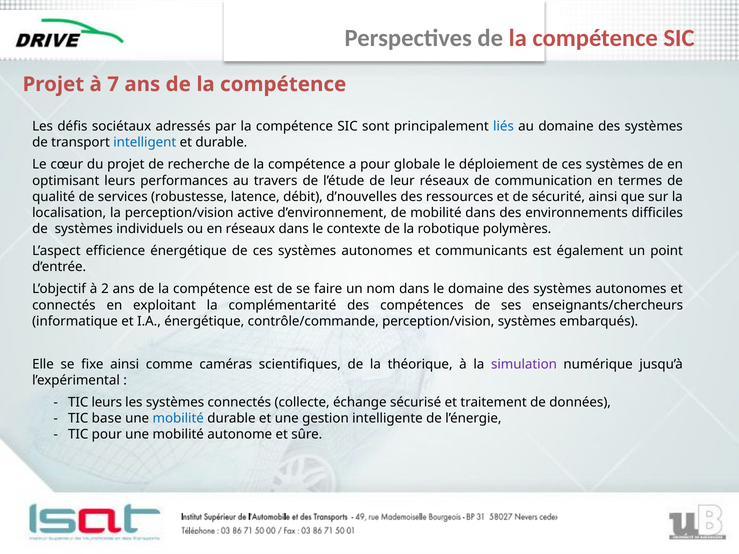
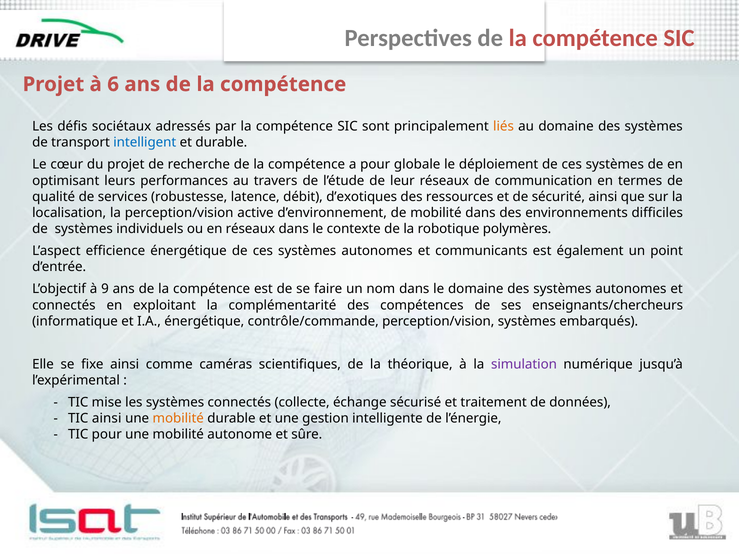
7: 7 -> 6 (113, 84)
liés colour: blue -> orange (504, 126)
d’nouvelles: d’nouvelles -> d’exotiques (362, 197)
2: 2 -> 9 (105, 289)
TIC leurs: leurs -> mise (107, 403)
TIC base: base -> ainsi (107, 419)
mobilité colour: blue -> orange (178, 419)
